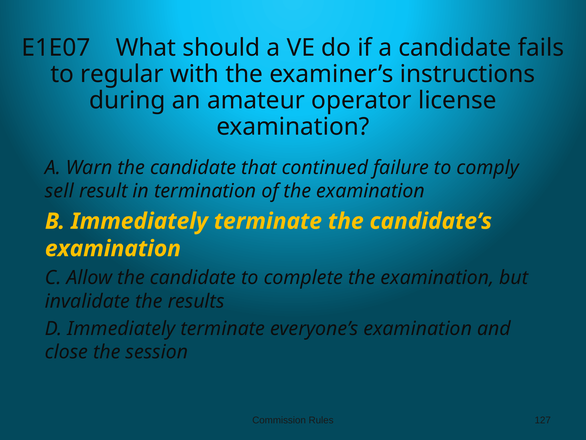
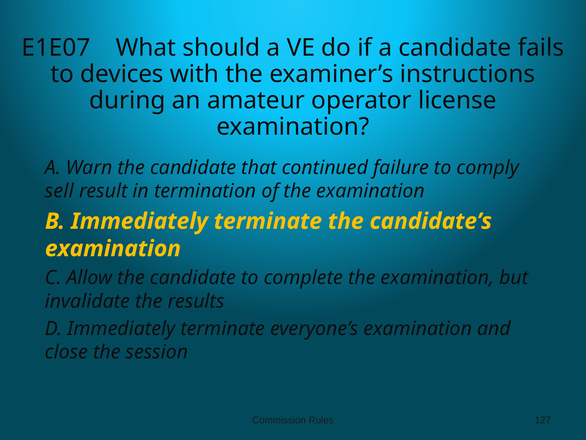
regular: regular -> devices (122, 74)
